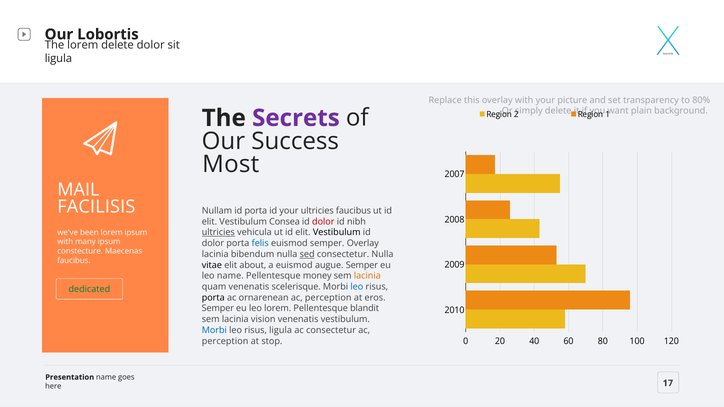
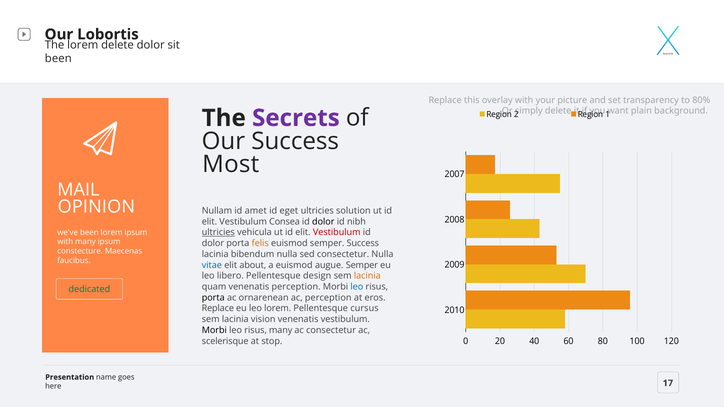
ligula: ligula -> been (58, 59)
FACILISIS: FACILISIS -> OPINION (96, 207)
id porta: porta -> amet (256, 211)
id your: your -> eget (289, 211)
ultricies faucibus: faucibus -> solution (353, 211)
dolor colour: red -> black (323, 222)
Vestibulum colour: black -> red (337, 233)
felis colour: blue -> orange (260, 244)
semper Overlay: Overlay -> Success (363, 244)
sed underline: present -> none (307, 254)
vitae colour: black -> blue (212, 265)
leo name: name -> libero (230, 276)
money: money -> design (317, 276)
venenatis scelerisque: scelerisque -> perception (296, 287)
Semper: Semper -> Replace (218, 309)
blandit: blandit -> cursus (364, 309)
Morbi colour: blue -> black (214, 330)
risus ligula: ligula -> many (281, 330)
perception: perception -> scelerisque (225, 341)
